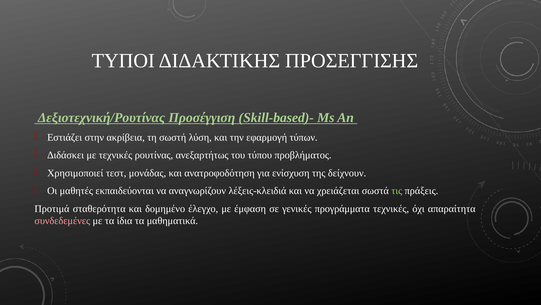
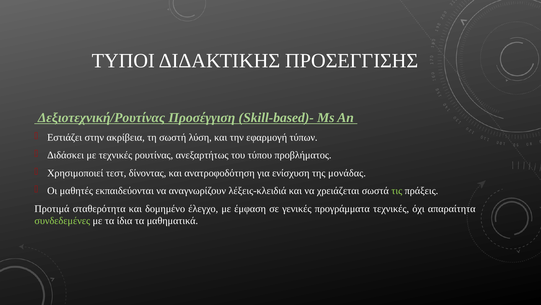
μονάδας: μονάδας -> δίνοντας (148, 173)
δείχνουν: δείχνουν -> μονάδας (347, 173)
συνδεδεμένες colour: pink -> light green (62, 220)
